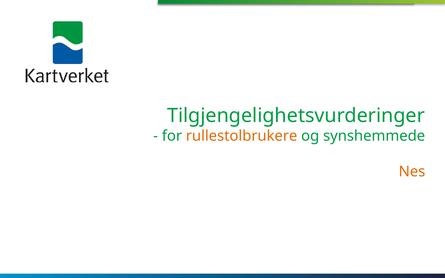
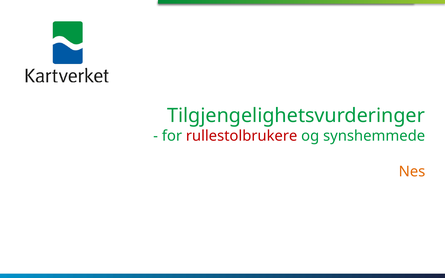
rullestolbrukere colour: orange -> red (242, 136)
